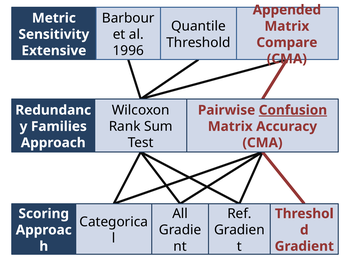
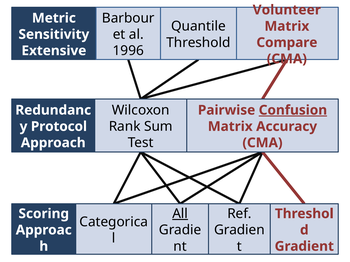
Appended: Appended -> Volunteer (287, 10)
Families: Families -> Protocol (59, 127)
All underline: none -> present (180, 214)
